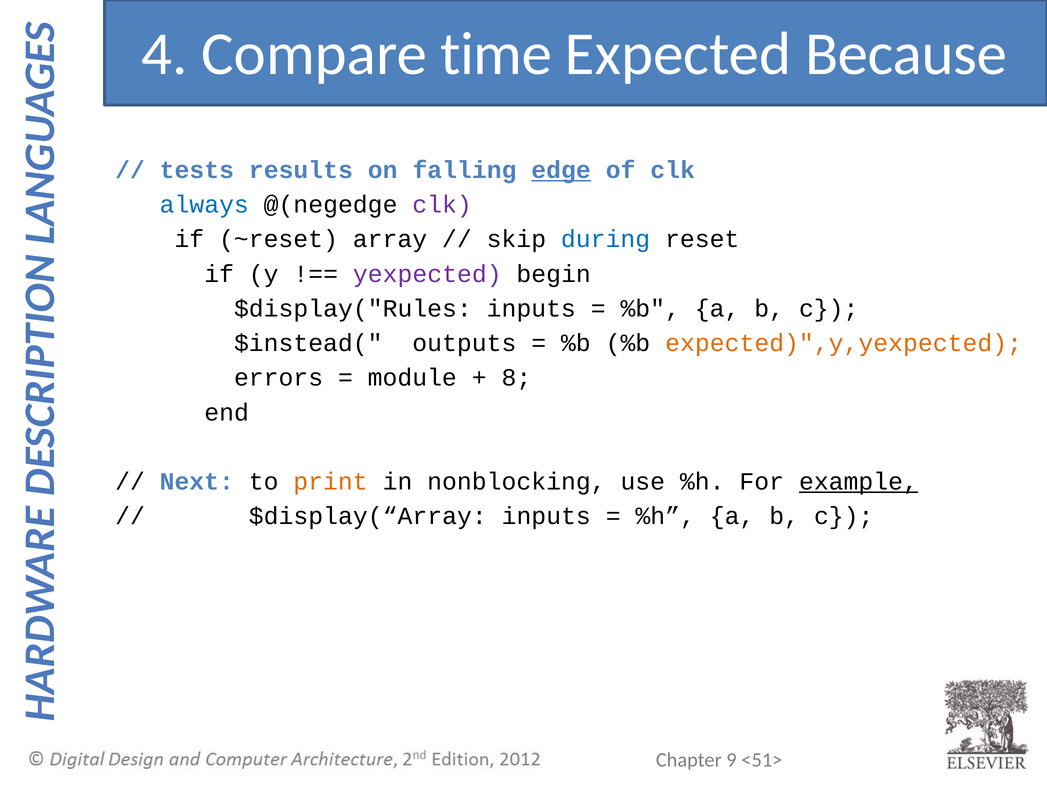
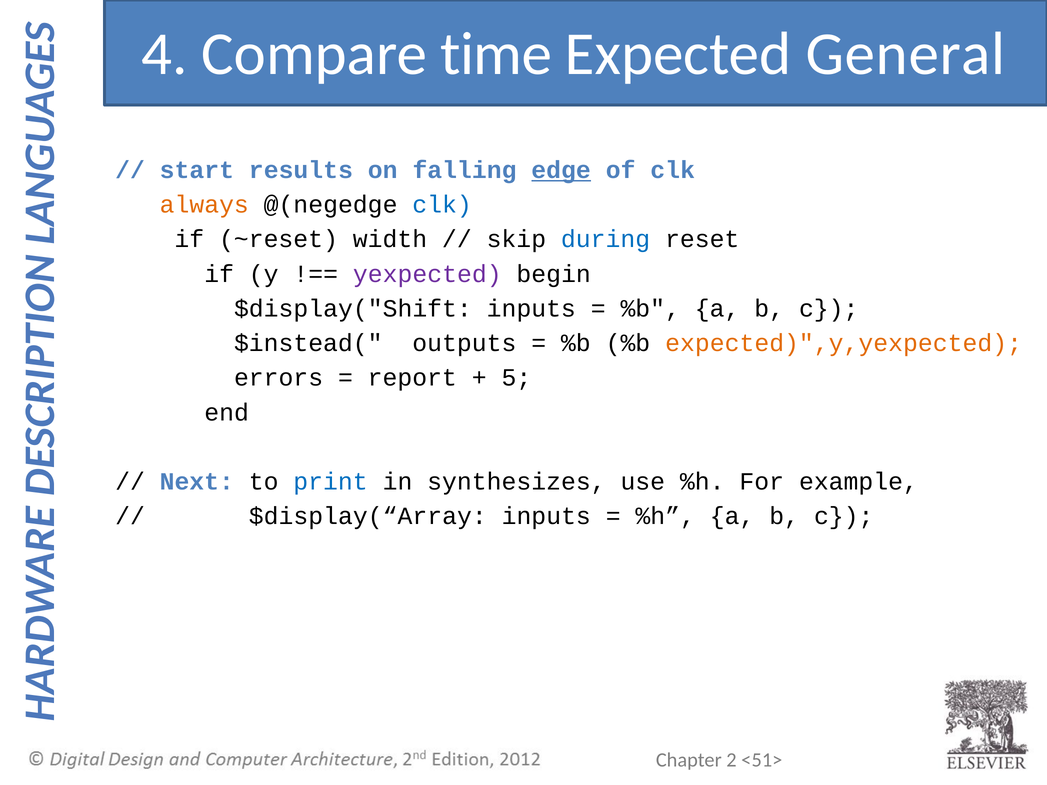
Because: Because -> General (906, 54)
tests: tests -> start (197, 170)
always colour: blue -> orange (204, 205)
clk colour: purple -> blue (442, 205)
array: array -> width (390, 239)
$display("Rules: $display("Rules -> $display("Shift (353, 309)
module: module -> report (412, 378)
8: 8 -> 5 (516, 378)
print colour: orange -> blue (331, 482)
nonblocking: nonblocking -> synthesizes (516, 482)
example underline: present -> none (858, 482)
9: 9 -> 2 (732, 760)
